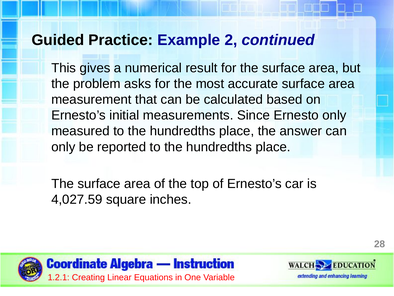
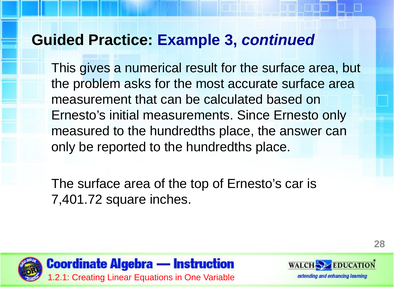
2: 2 -> 3 (231, 40)
4,027.59: 4,027.59 -> 7,401.72 (77, 199)
